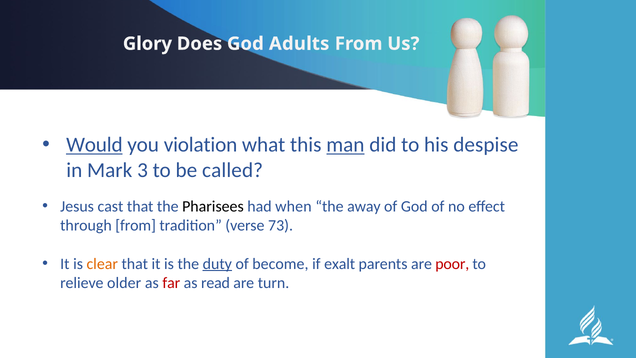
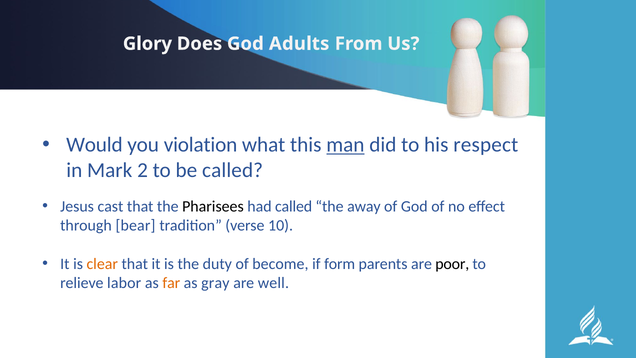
Would underline: present -> none (94, 145)
despise: despise -> respect (486, 145)
3: 3 -> 2 (142, 170)
had when: when -> called (294, 206)
through from: from -> bear (135, 225)
73: 73 -> 10 (281, 225)
duty underline: present -> none (217, 264)
exalt: exalt -> form (340, 264)
poor colour: red -> black (452, 264)
older: older -> labor (124, 283)
far colour: red -> orange (171, 283)
read: read -> gray (215, 283)
turn: turn -> well (273, 283)
